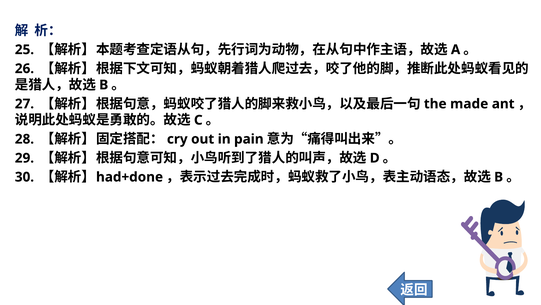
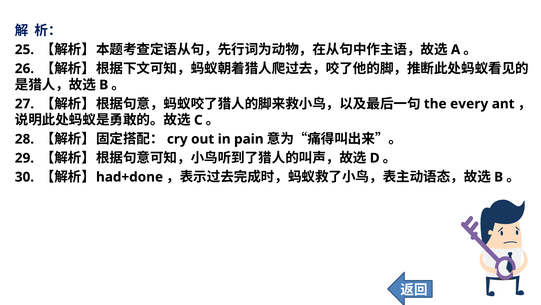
made: made -> every (469, 104)
